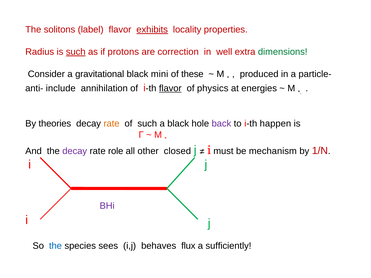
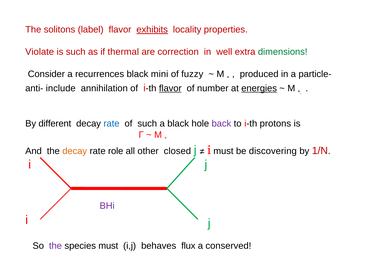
Radius: Radius -> Violate (40, 52)
such underline: present -> none (76, 52)
protons: protons -> thermal (123, 52)
gravitational: gravitational -> recurrences (100, 74)
these: these -> fuzzy (192, 74)
physics: physics -> number (213, 88)
energies underline: none -> present (259, 88)
theories: theories -> different (55, 124)
rate colour: orange -> blue (111, 124)
happen: happen -> protons (275, 124)
decay colour: purple -> orange (75, 151)
mechanism: mechanism -> discovering (273, 151)
the colour: blue -> purple (55, 246)
species sees: sees -> must (108, 246)
sufficiently: sufficiently -> conserved (228, 246)
